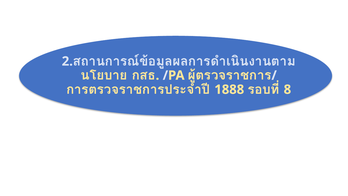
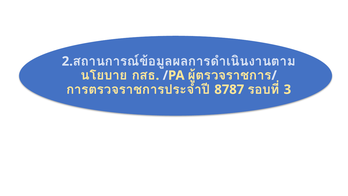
1888: 1888 -> 8787 (229, 89)
8: 8 -> 3 (287, 89)
